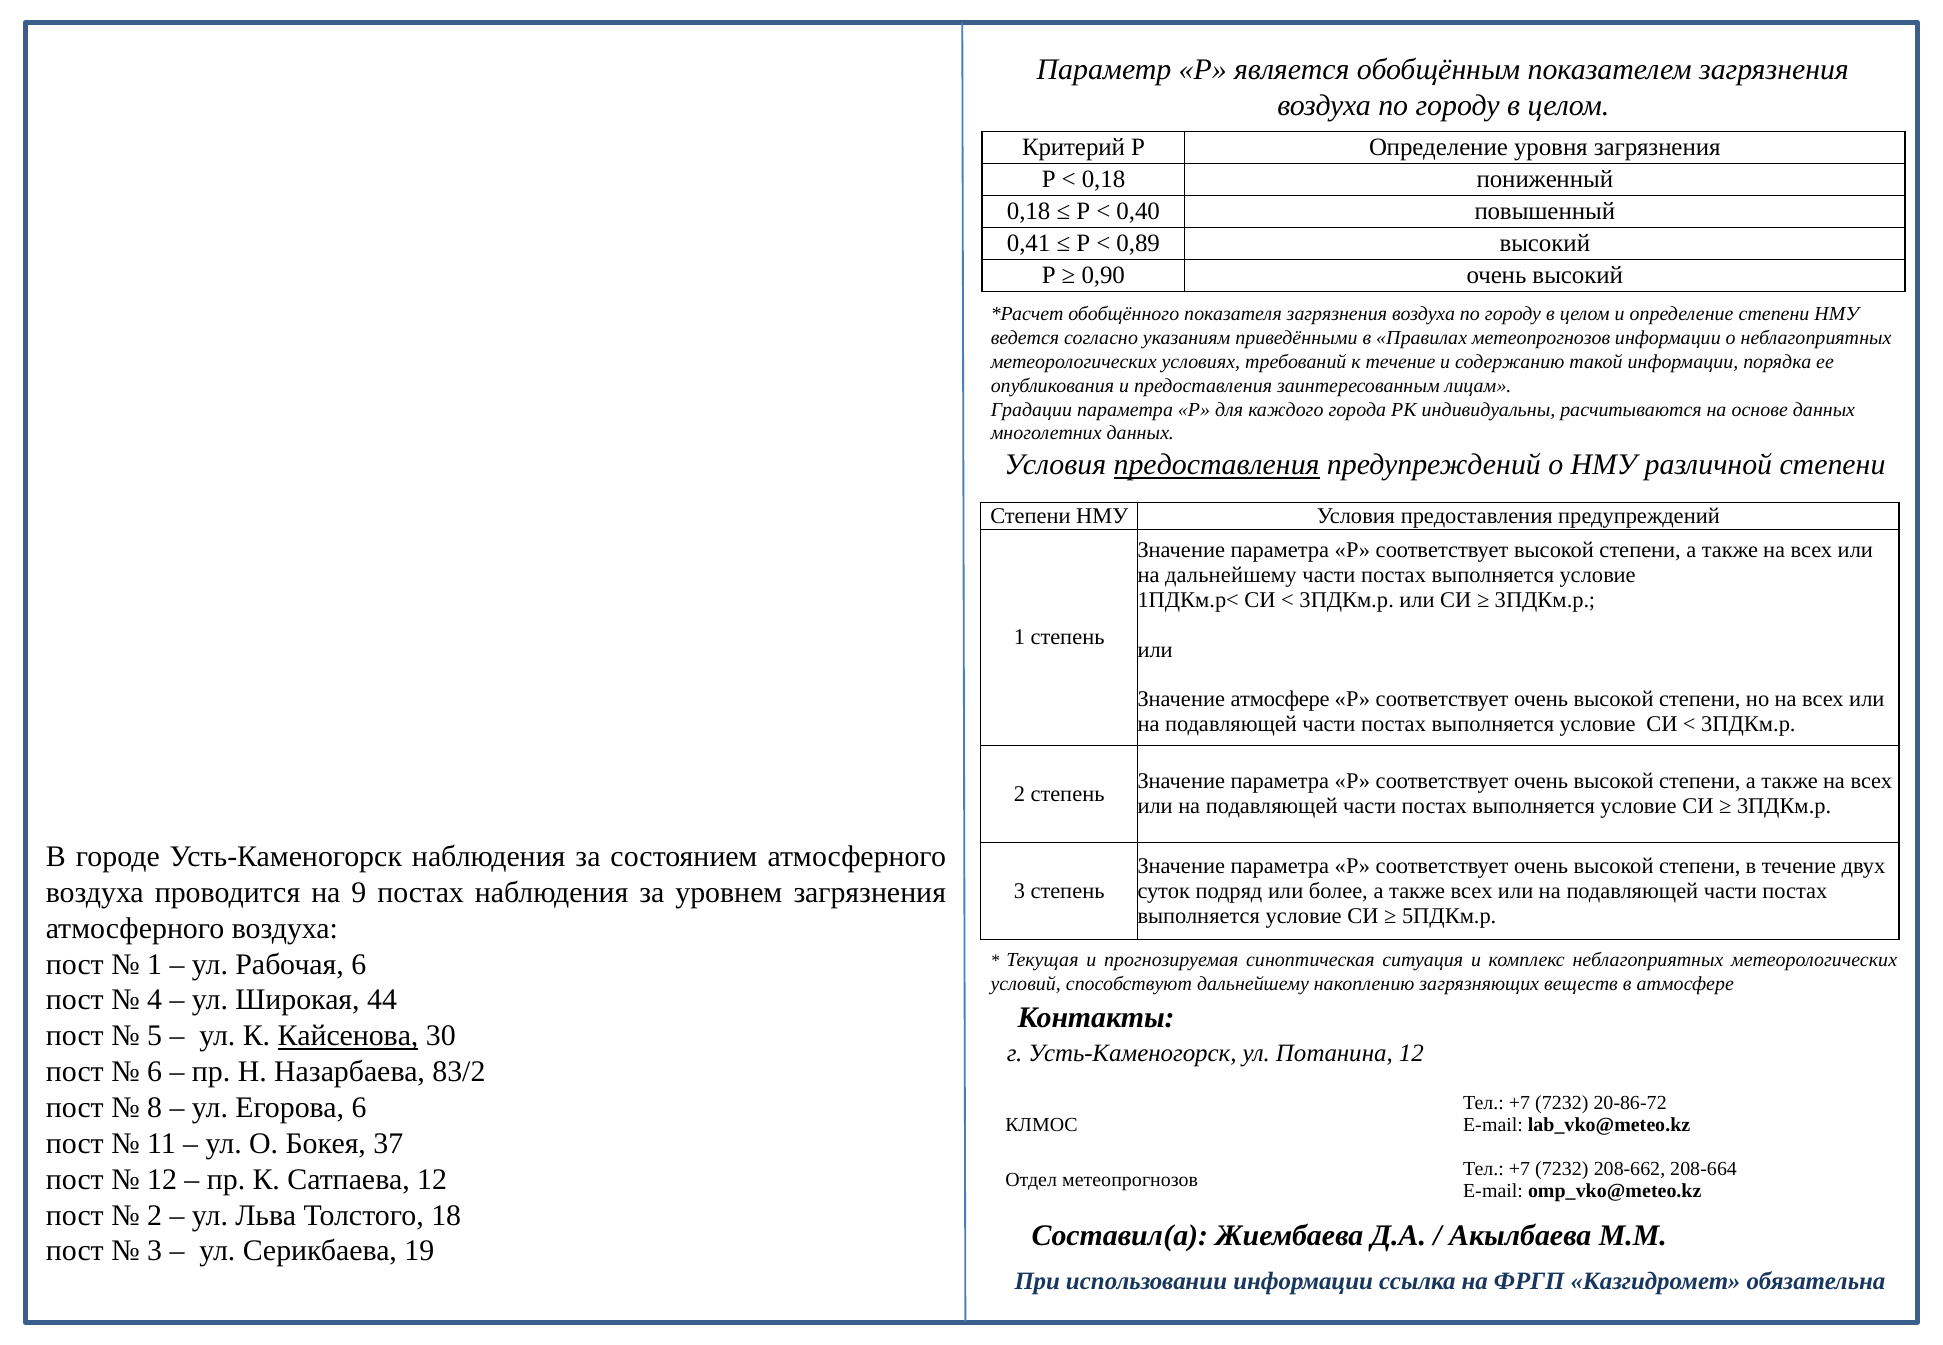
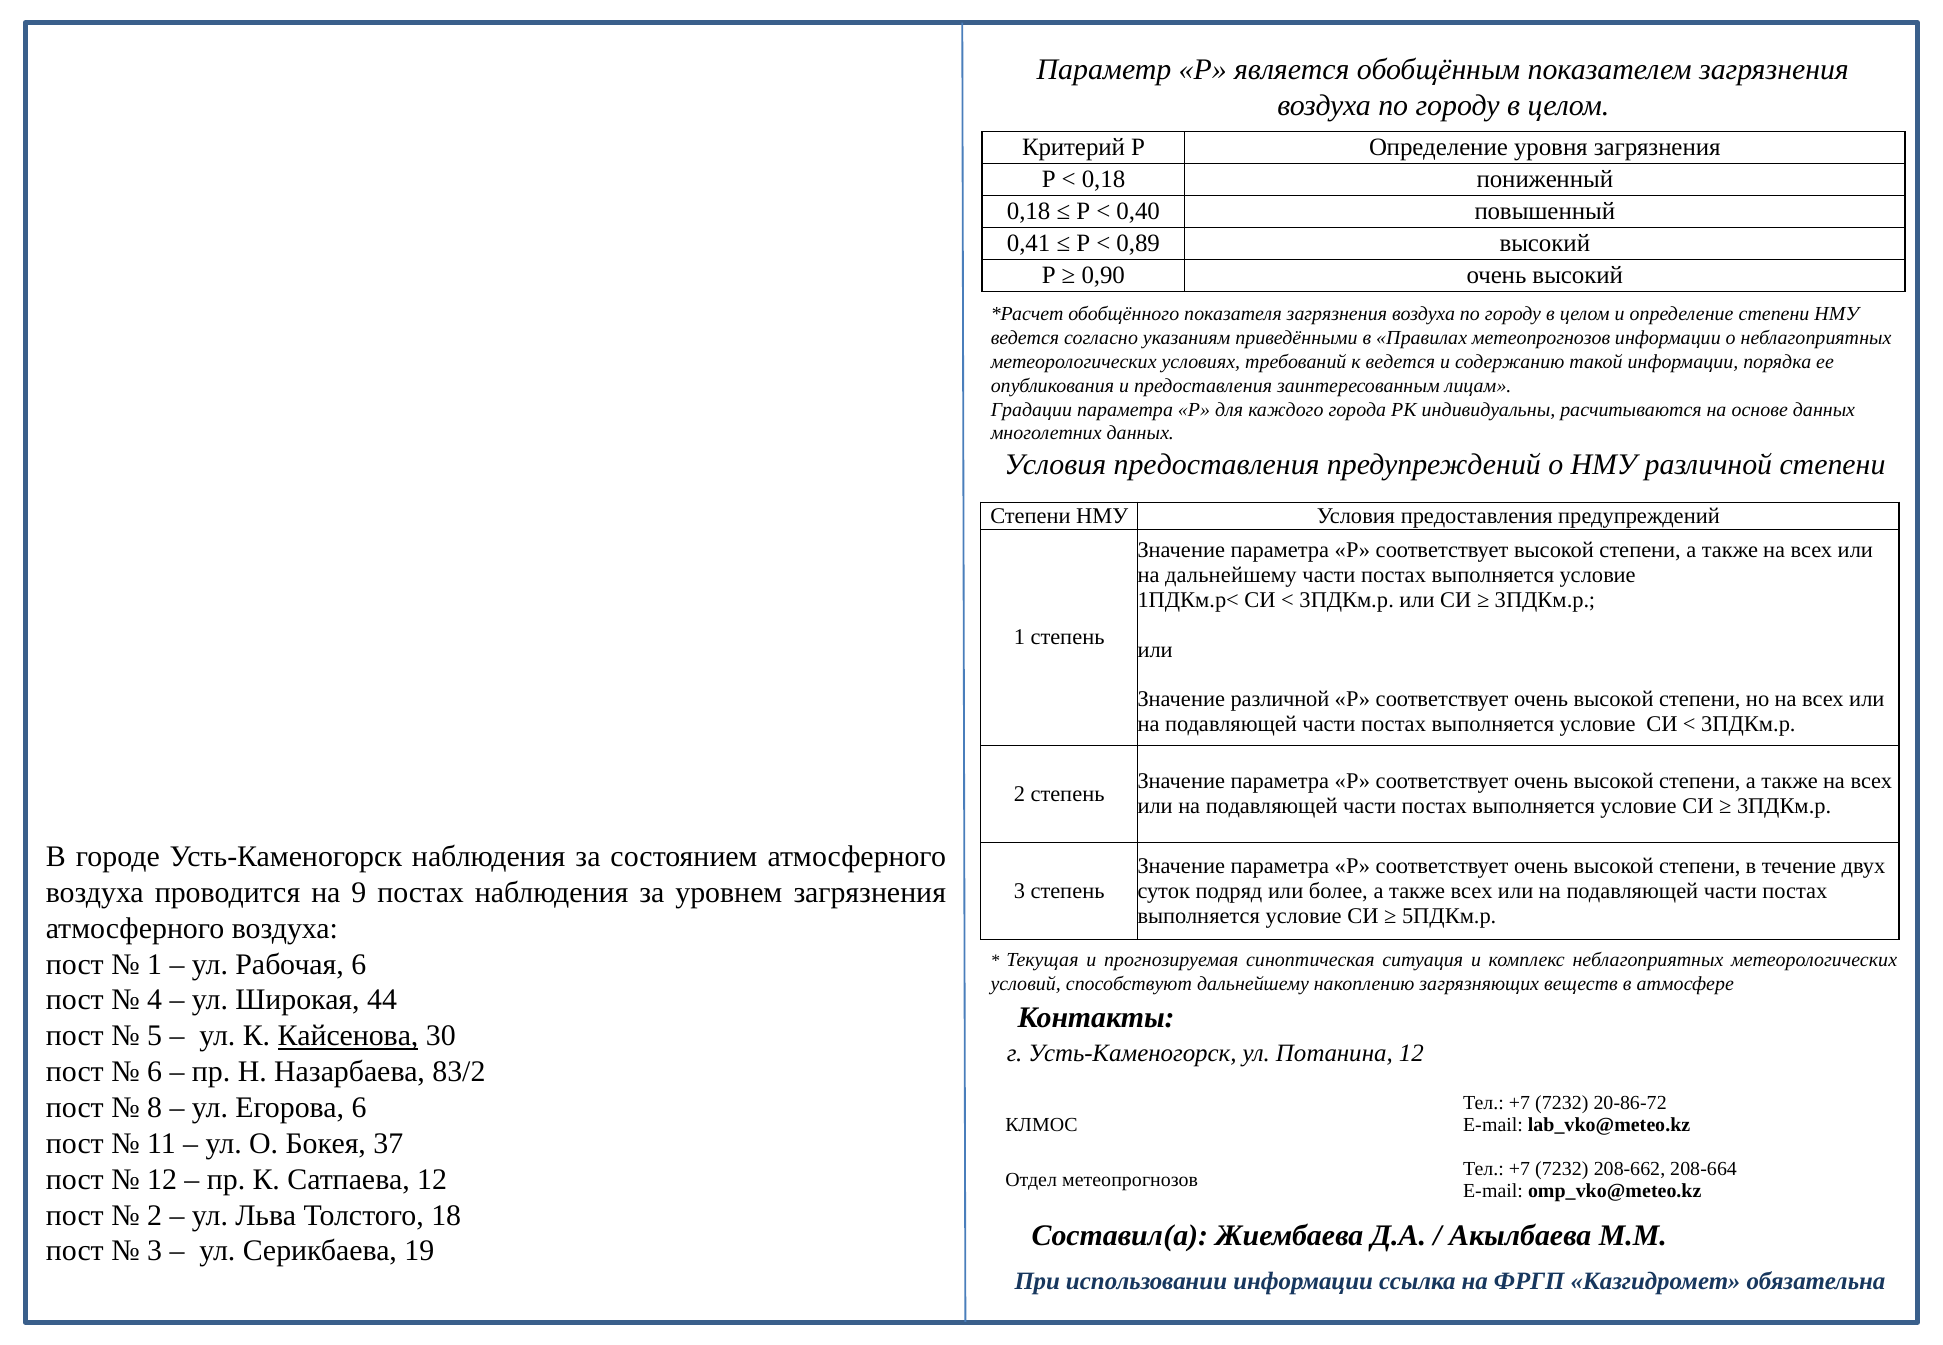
к течение: течение -> ведется (1400, 362)
предоставления underline: present -> none (1217, 465)
Значение атмосфере: атмосфере -> различной (1280, 700)
